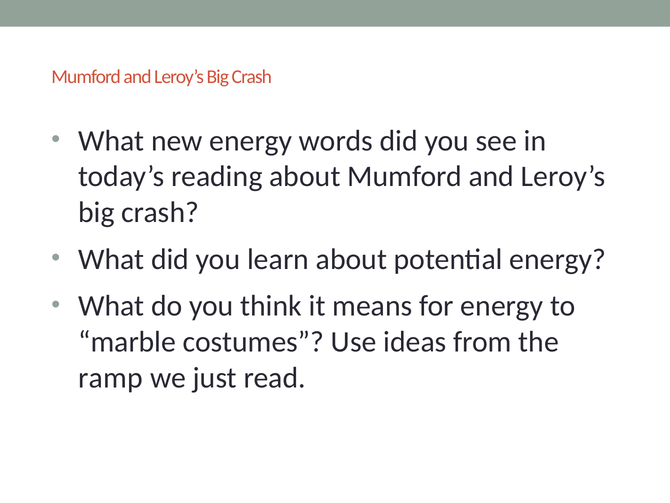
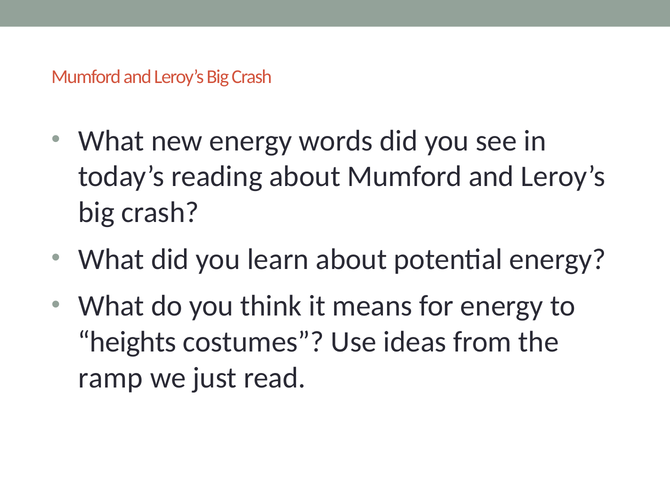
marble: marble -> heights (127, 342)
